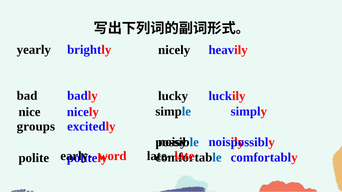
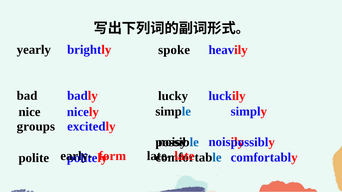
nicely: nicely -> spoke (174, 50)
word: word -> form (112, 156)
